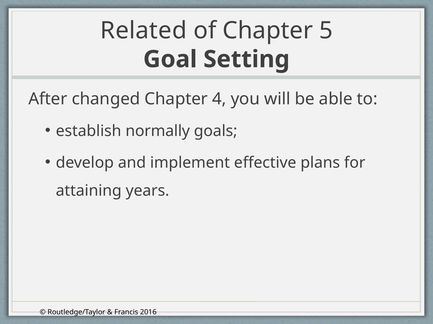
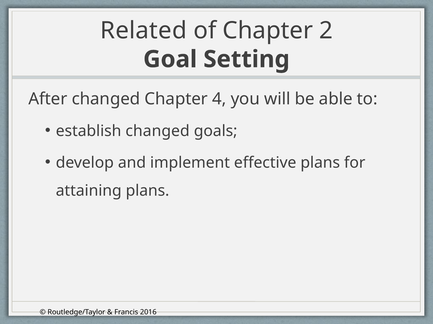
5: 5 -> 2 (326, 31)
establish normally: normally -> changed (158, 131)
attaining years: years -> plans (148, 191)
